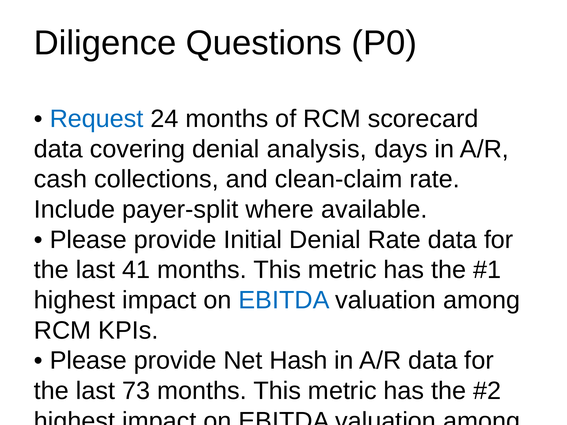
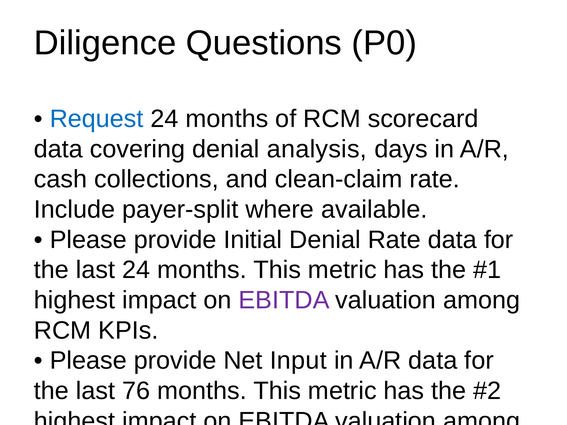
last 41: 41 -> 24 (136, 270)
EBITDA colour: blue -> purple (284, 300)
Hash: Hash -> Input (298, 361)
73: 73 -> 76 (136, 391)
